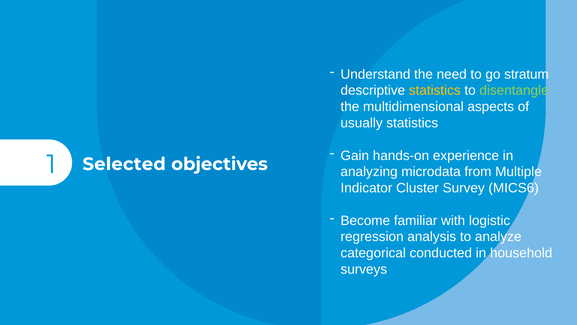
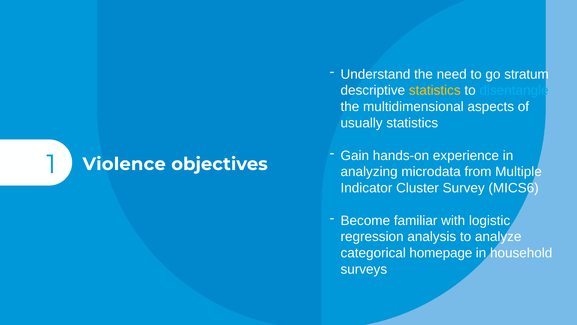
disentangle colour: light green -> light blue (514, 90)
Selected: Selected -> Violence (124, 164)
conducted: conducted -> homepage (441, 253)
